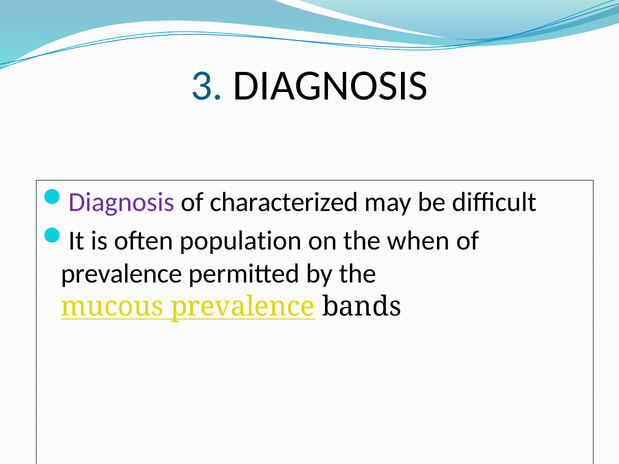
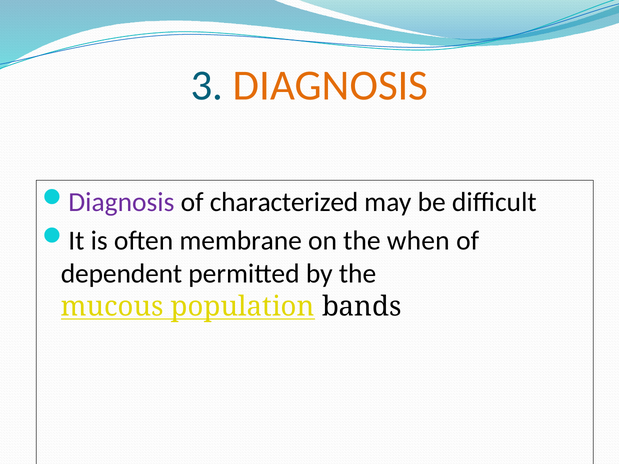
DIAGNOSIS colour: black -> orange (331, 86)
population: population -> membrane (241, 241)
prevalence: prevalence -> dependent (121, 274)
mucous prevalence: prevalence -> population (243, 307)
